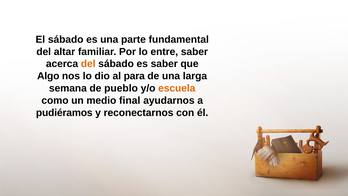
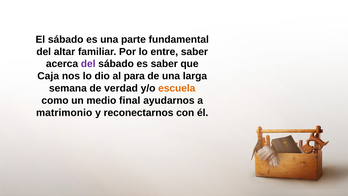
del colour: orange -> purple (88, 64)
Algo: Algo -> Caja (48, 76)
pueblo: pueblo -> verdad (121, 88)
pudiéramos: pudiéramos -> matrimonio (64, 113)
